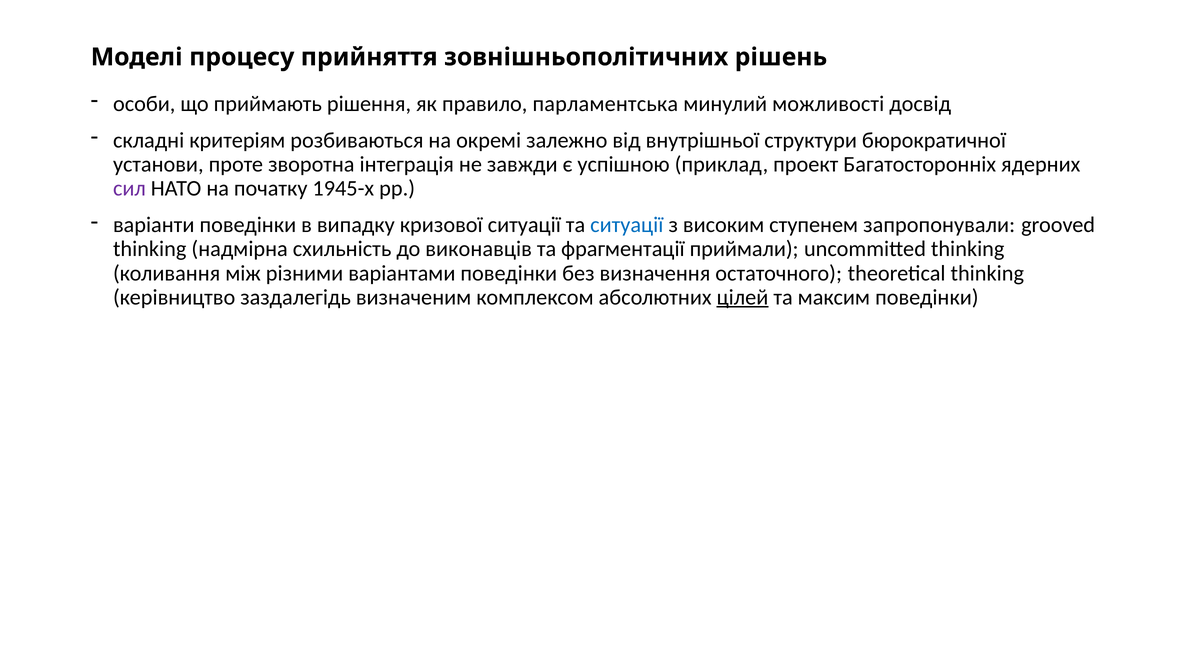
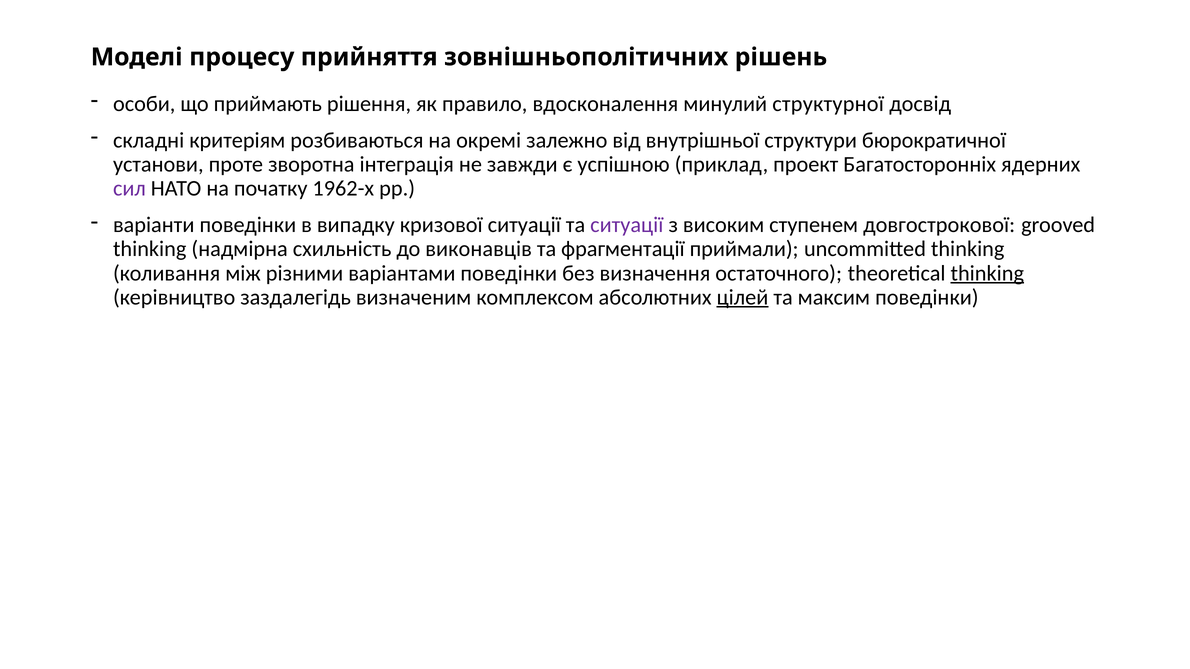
парламентська: парламентська -> вдосконалення (605, 104)
можливості: можливості -> структурної (828, 104)
1945-х: 1945-х -> 1962-х (343, 189)
ситуації colour: blue -> purple (627, 225)
запропонували: запропонували -> довгострокової (939, 225)
thinking underline: none -> present (987, 273)
